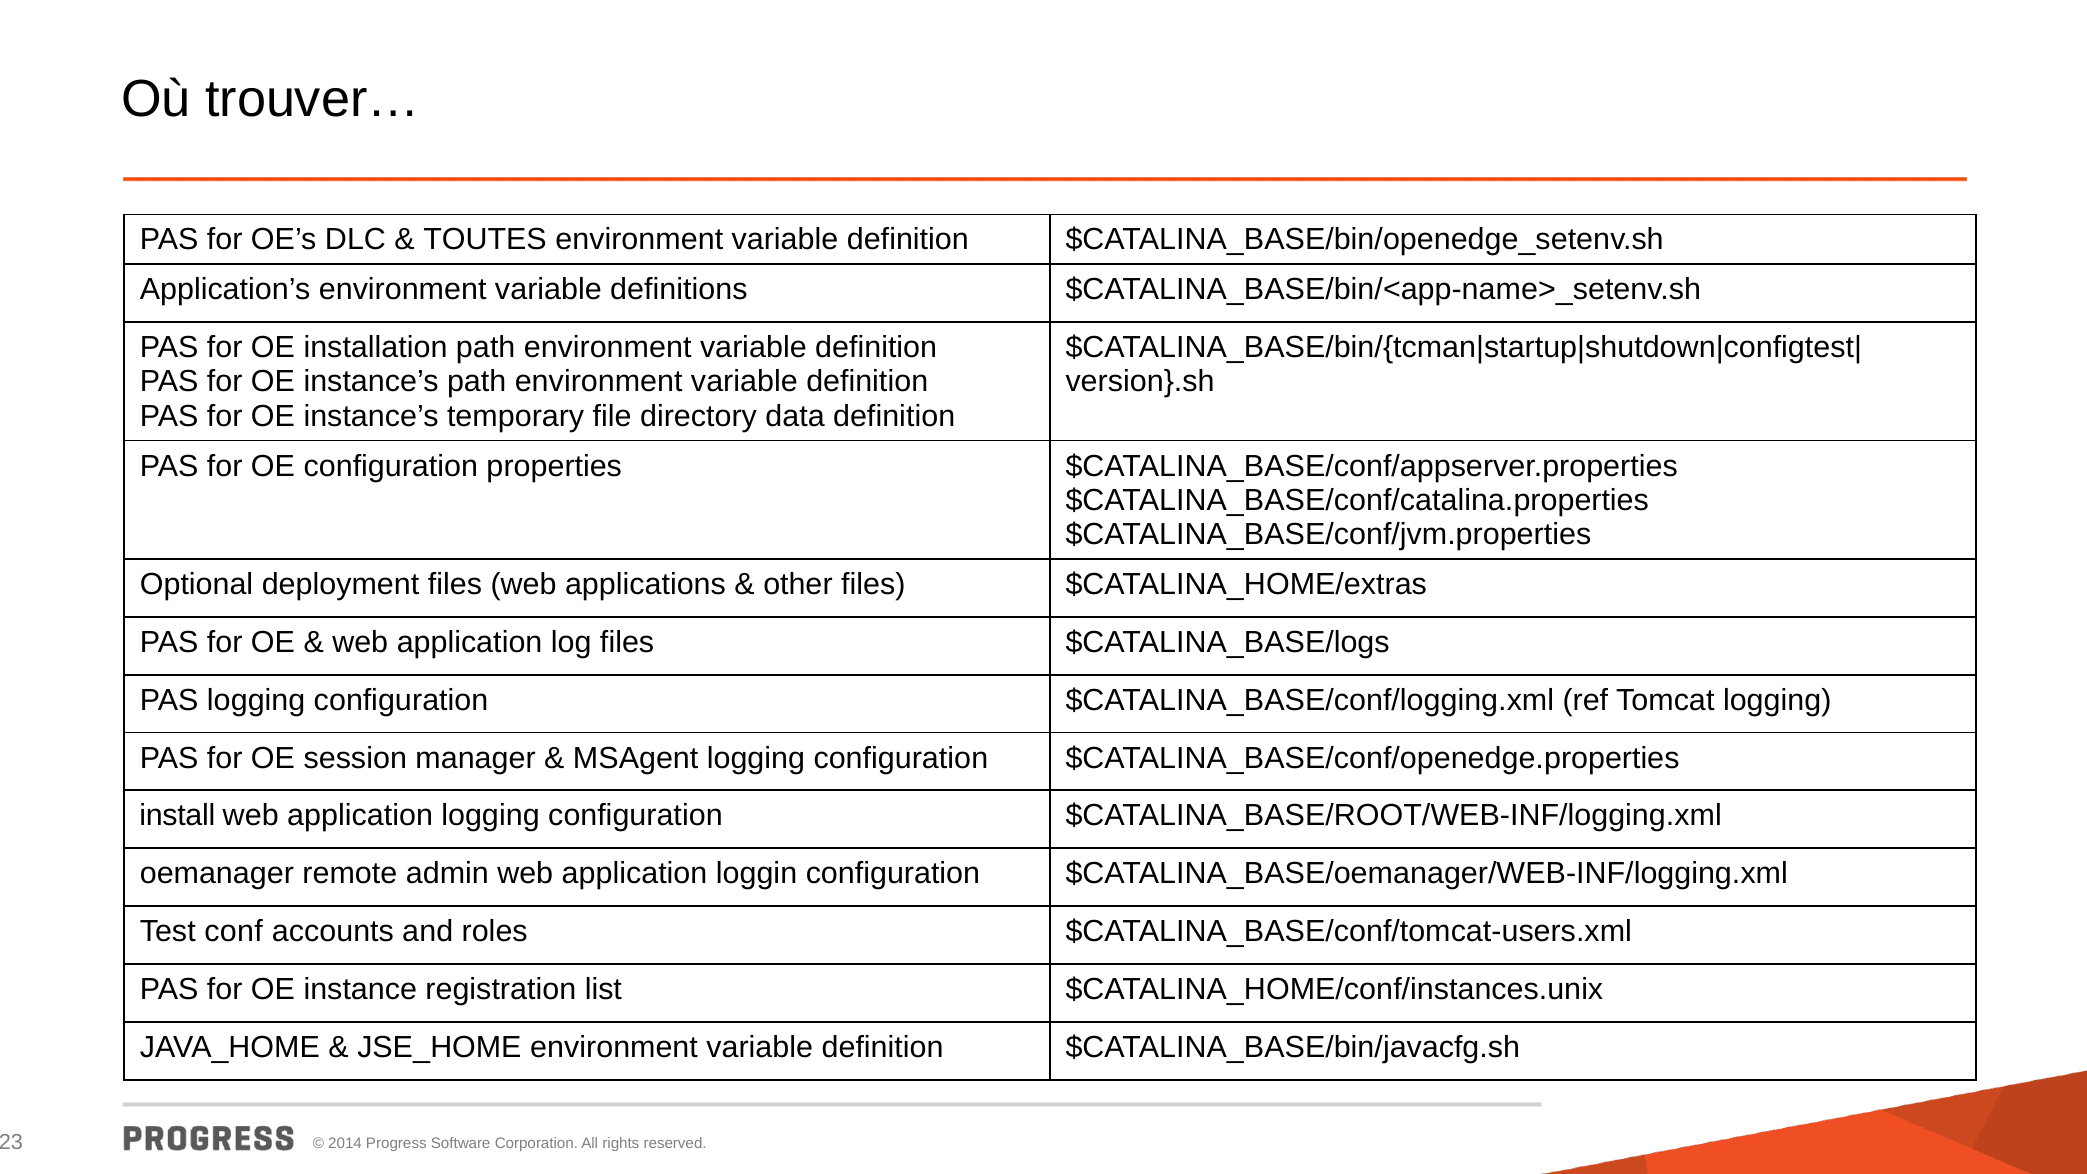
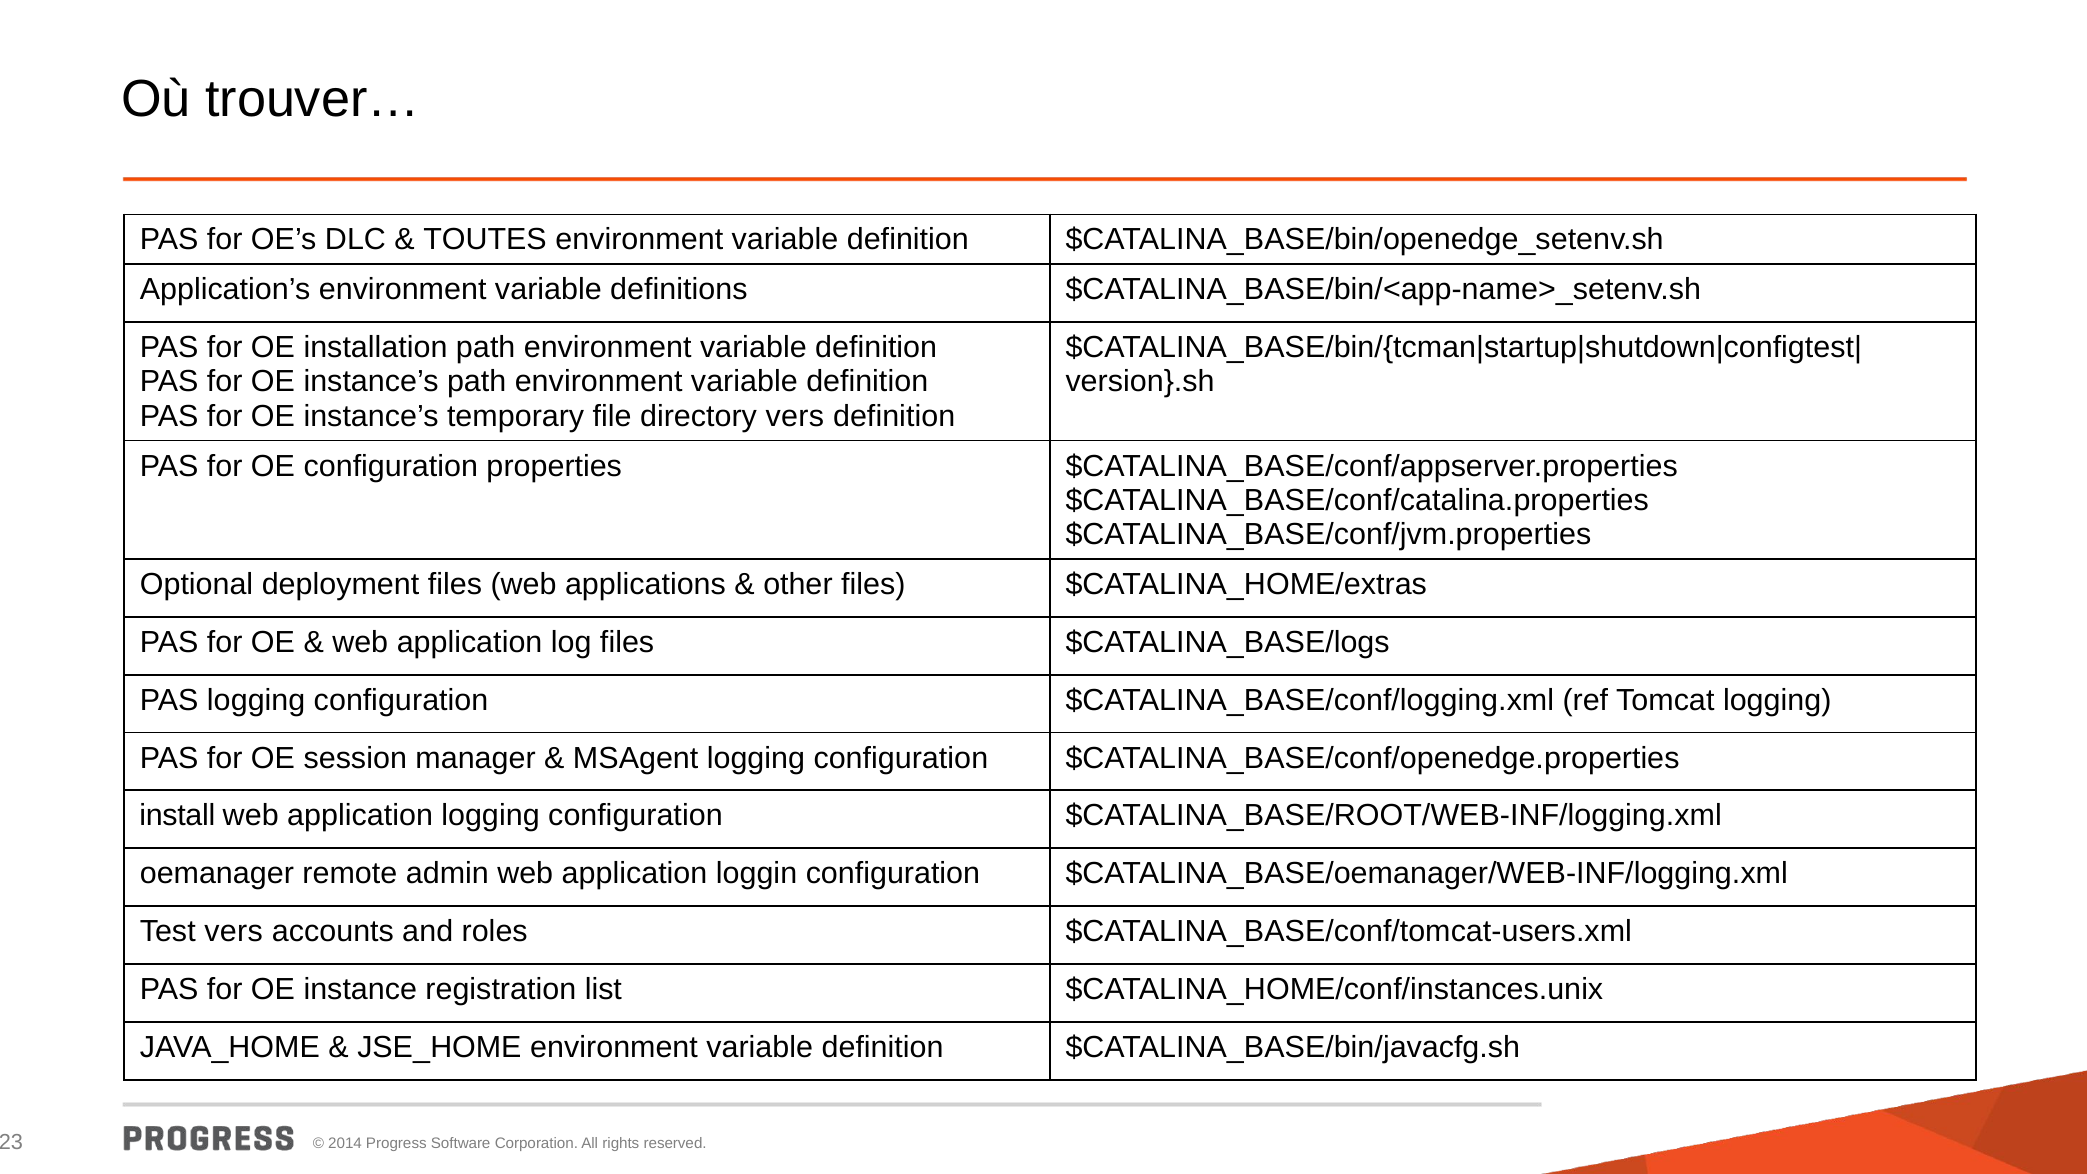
directory data: data -> vers (795, 416)
Test conf: conf -> vers (234, 932)
